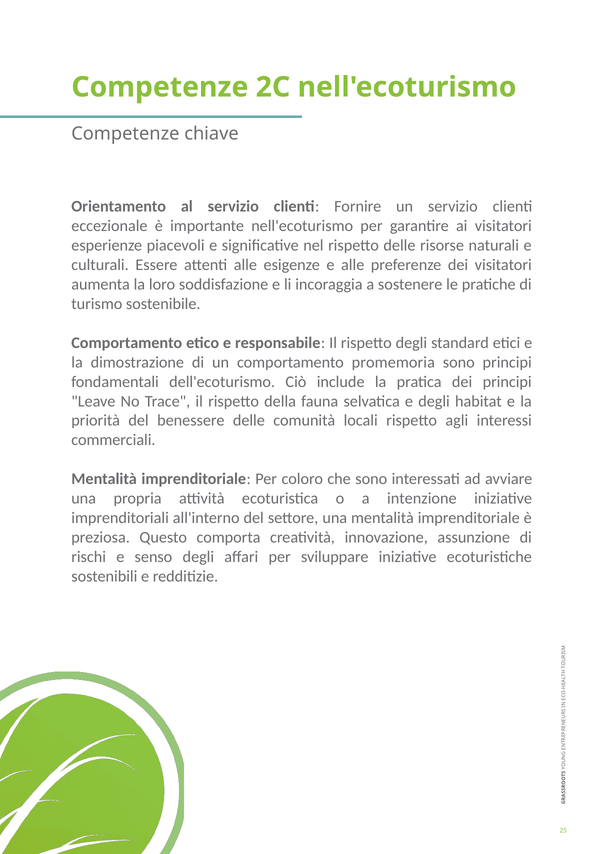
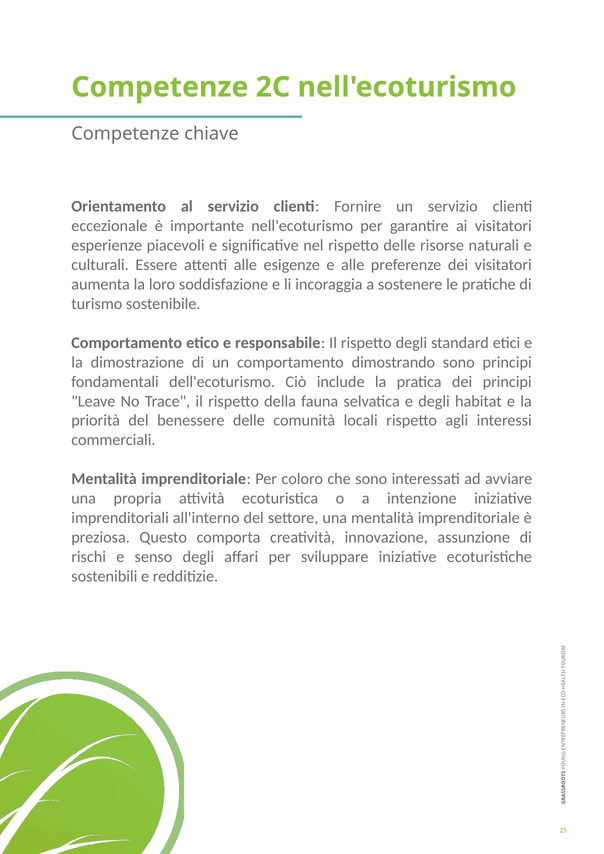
promemoria: promemoria -> dimostrando (393, 362)
